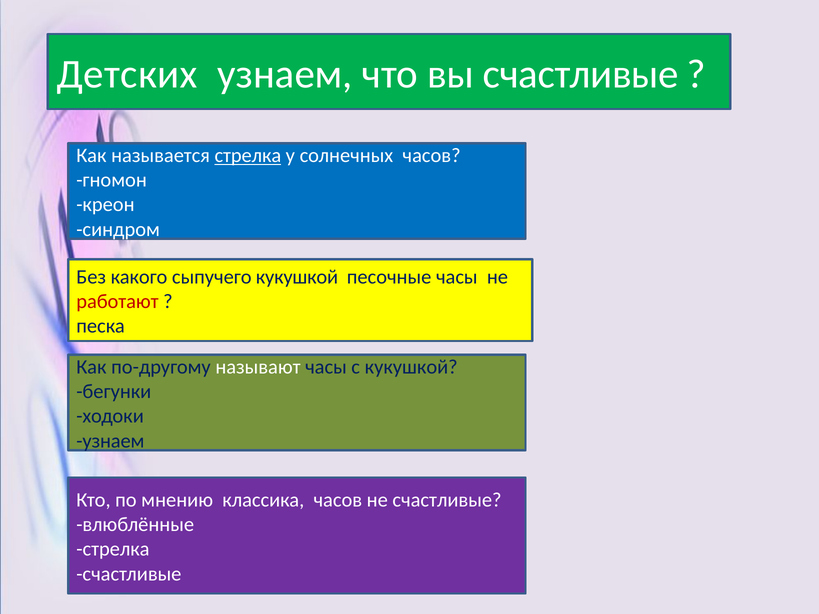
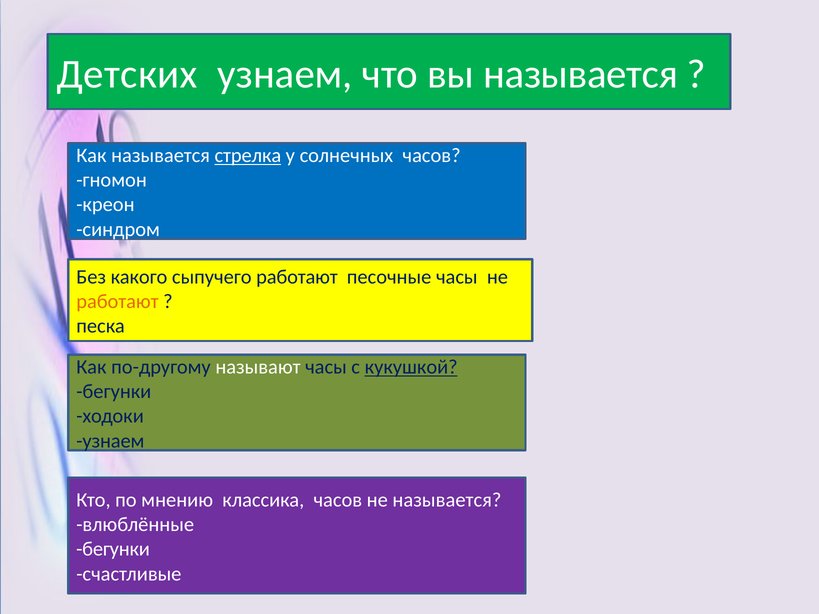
вы счастливые: счастливые -> называется (581, 74)
сыпучего кукушкой: кукушкой -> работают (297, 277)
работают colour: red -> orange (117, 302)
кукушкой underline: none -> present (411, 367)
не счастливые: счастливые -> называется (447, 500)
стрелка: стрелка -> бегунки (113, 549)
